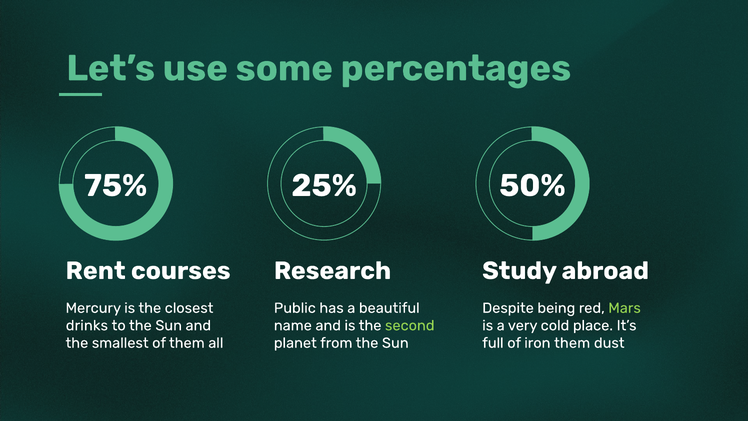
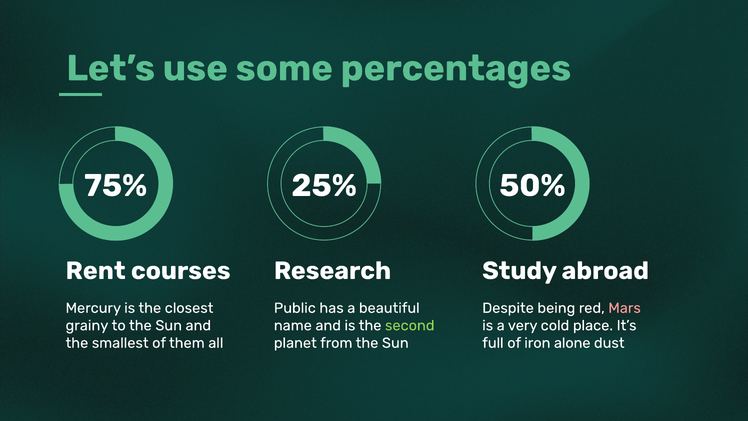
Mars colour: light green -> pink (625, 308)
drinks: drinks -> grainy (87, 325)
iron them: them -> alone (572, 343)
